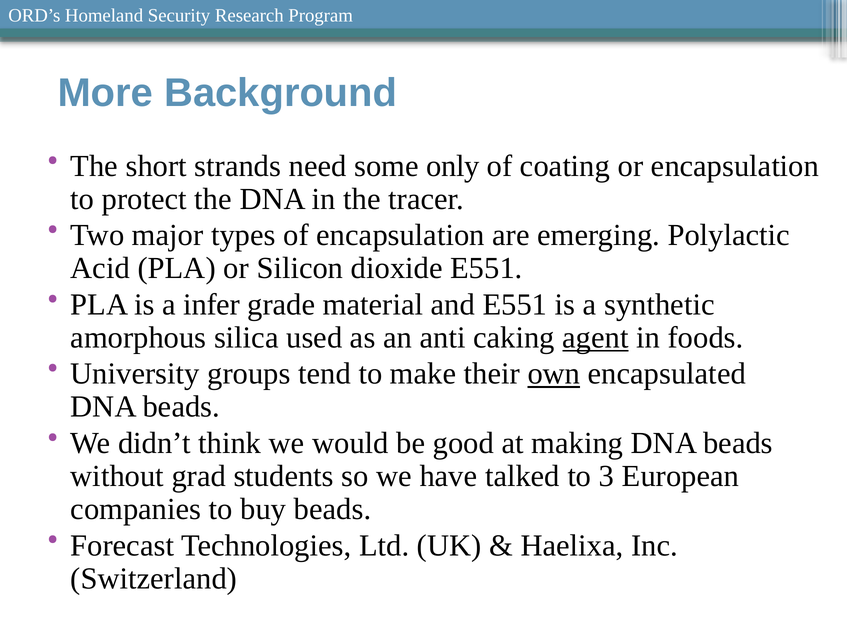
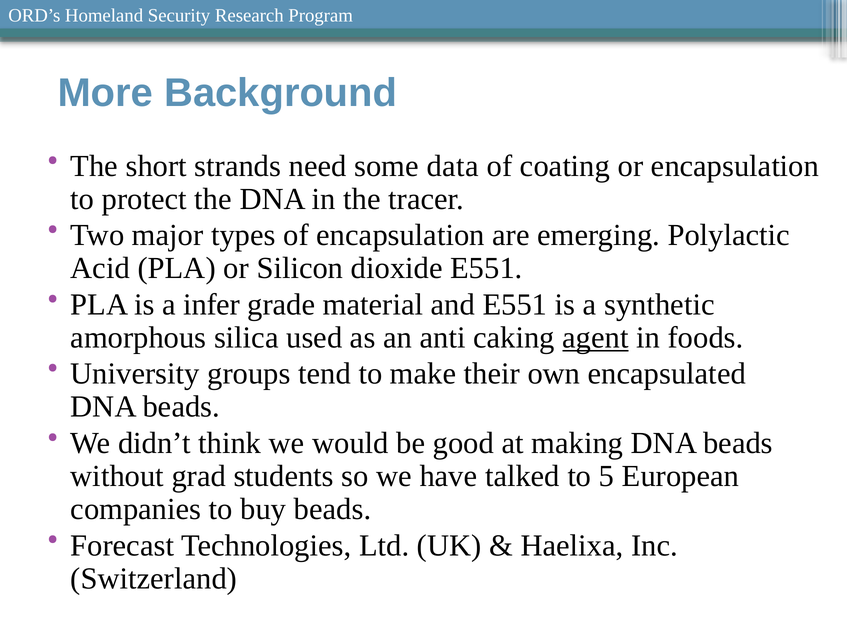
only: only -> data (453, 166)
own underline: present -> none (554, 373)
3: 3 -> 5 (607, 476)
